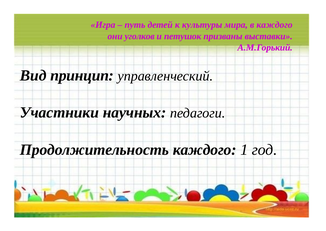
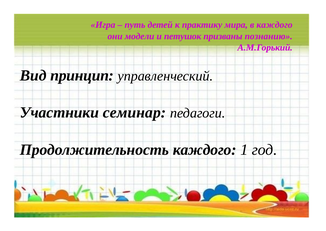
культуры: культуры -> практику (202, 25)
уголков: уголков -> модели (140, 36)
выставки: выставки -> познанию (269, 36)
научных: научных -> семинар (134, 112)
